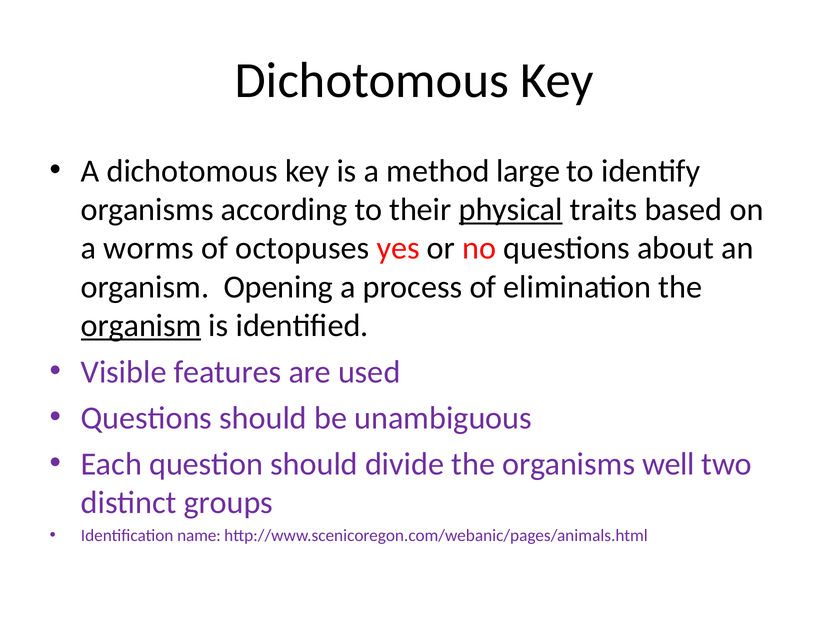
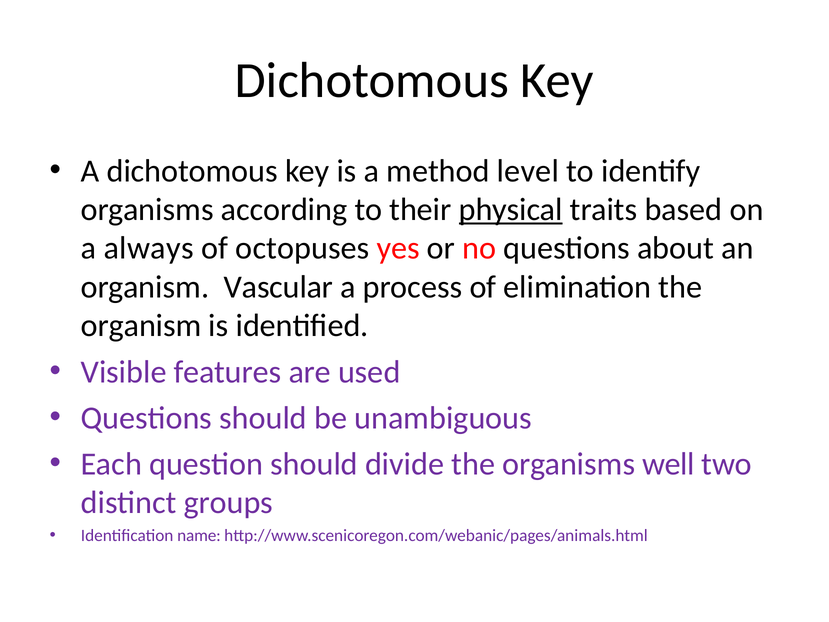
large: large -> level (528, 171)
worms: worms -> always (149, 248)
Opening: Opening -> Vascular (278, 287)
organism underline: present -> none (141, 326)
